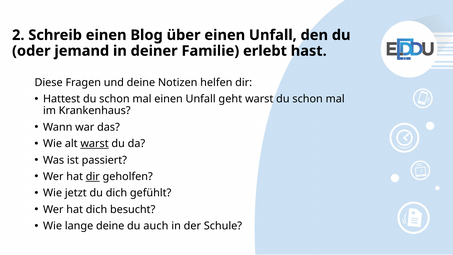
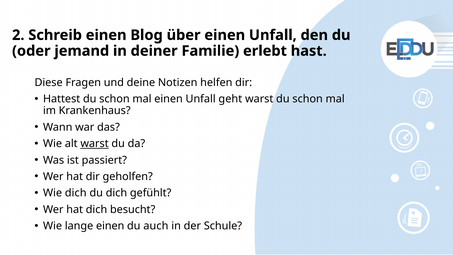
dir underline: present -> none (93, 176)
Wie jetzt: jetzt -> dich (76, 193)
lange deine: deine -> einen (110, 226)
